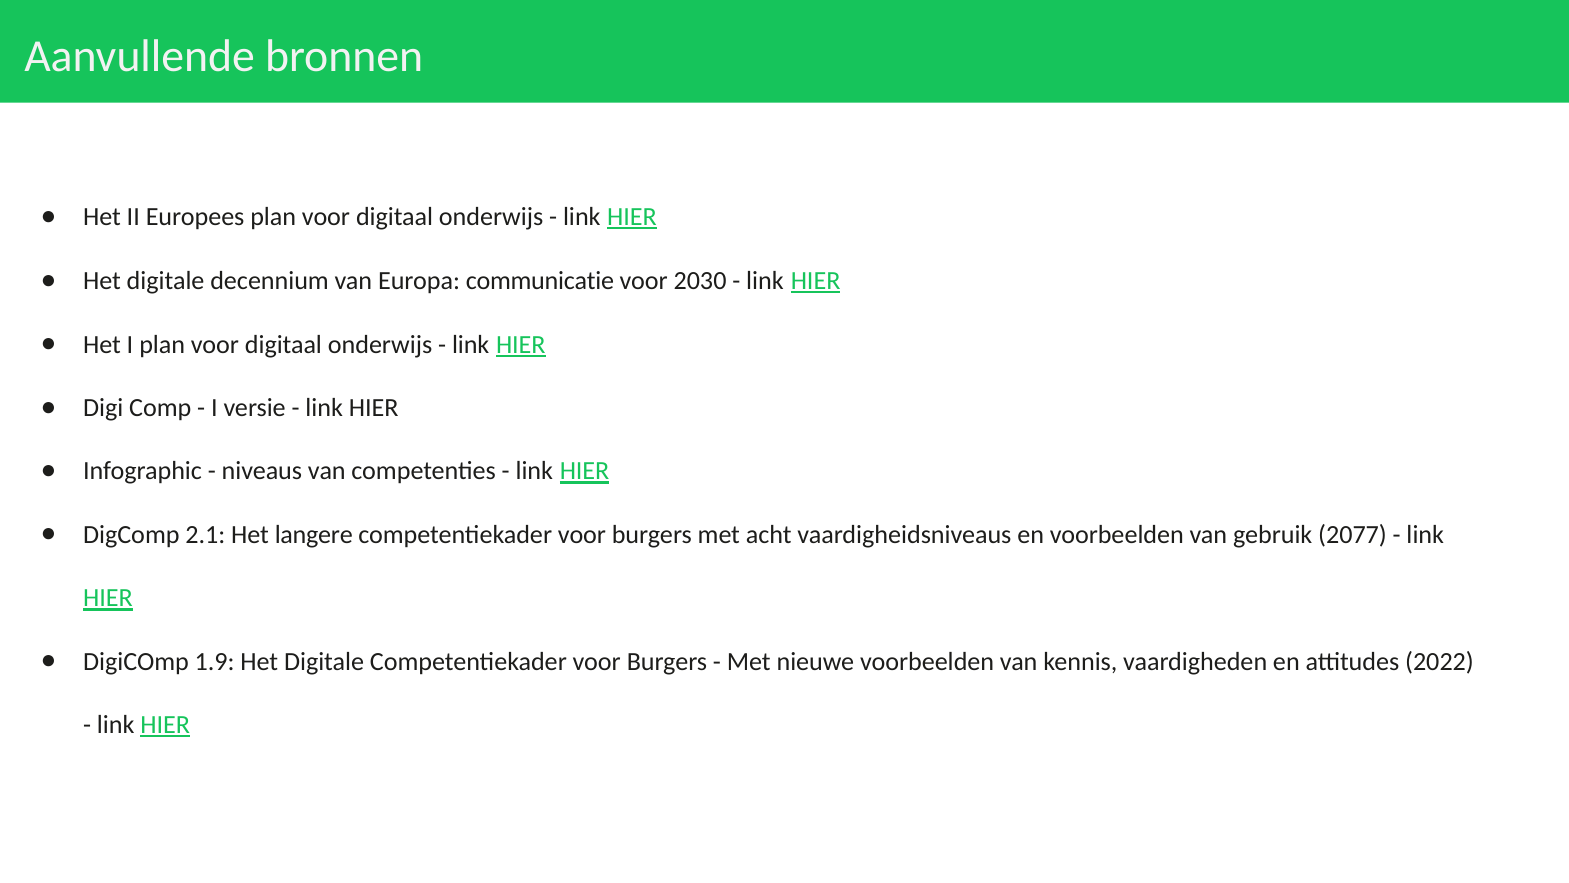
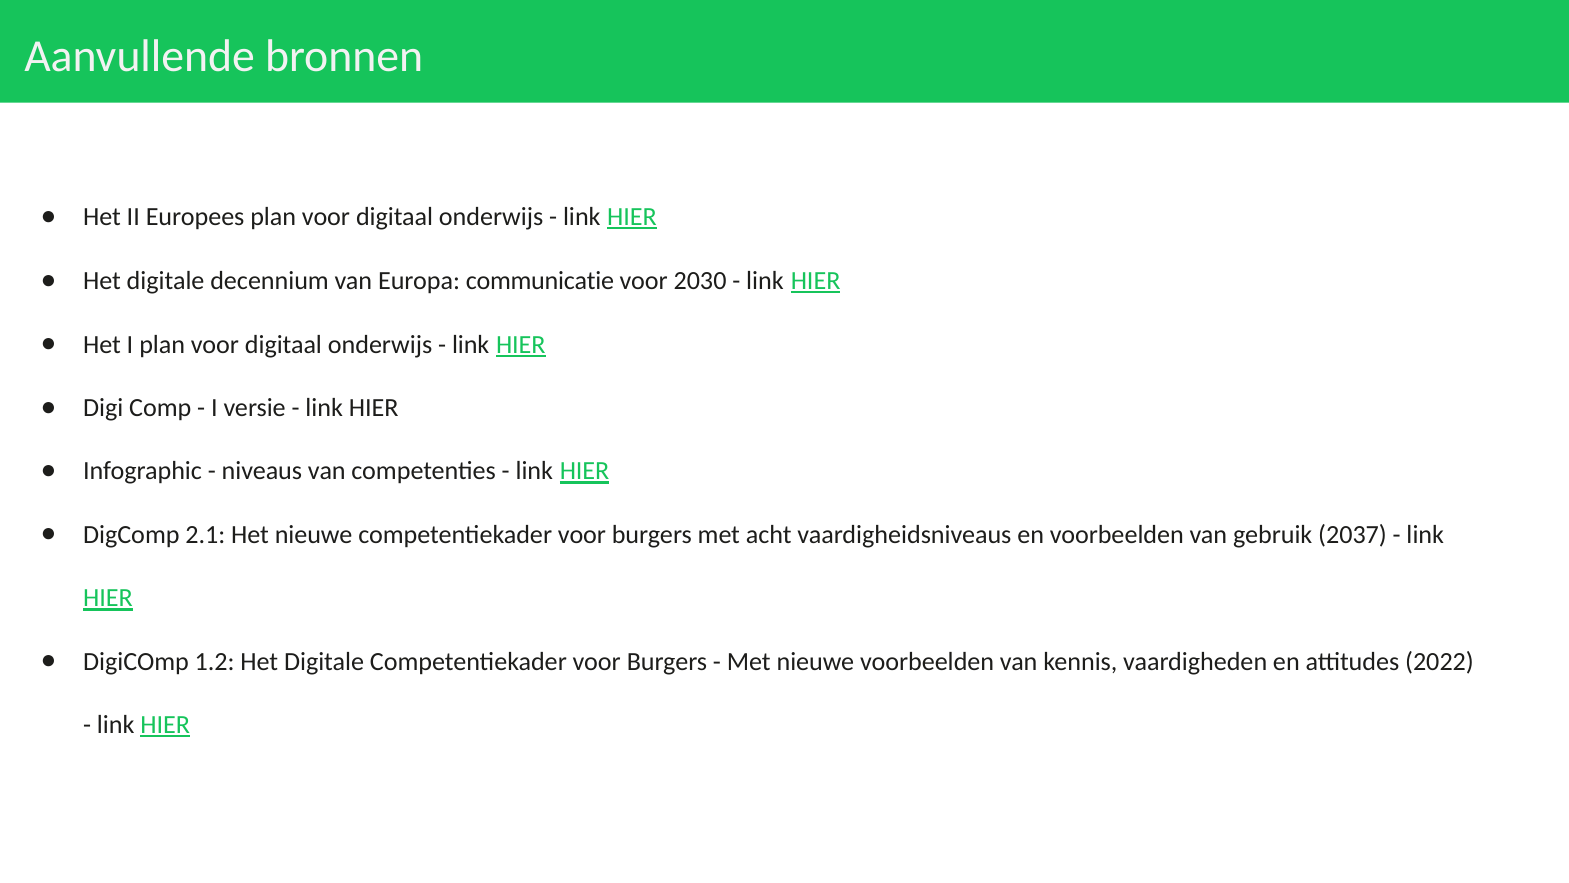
Het langere: langere -> nieuwe (314, 534)
2077: 2077 -> 2037 (1353, 534)
1.9: 1.9 -> 1.2 (215, 661)
